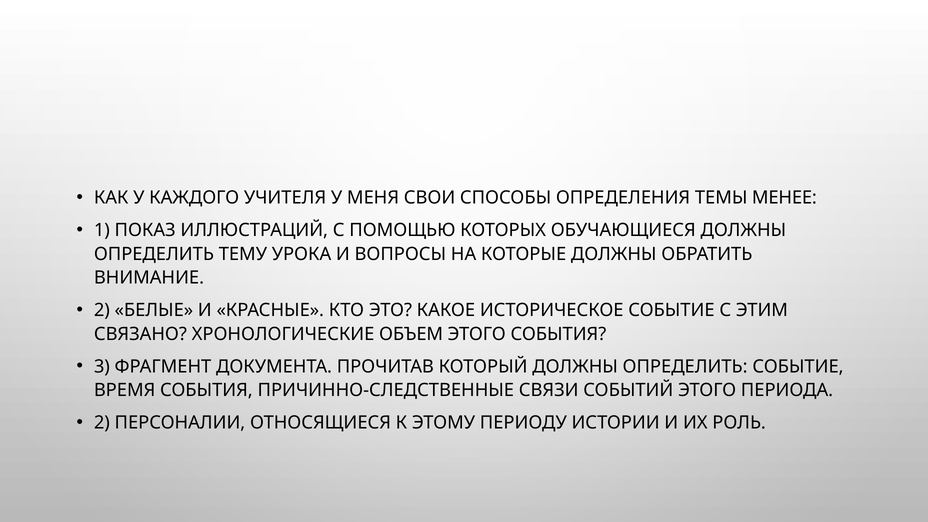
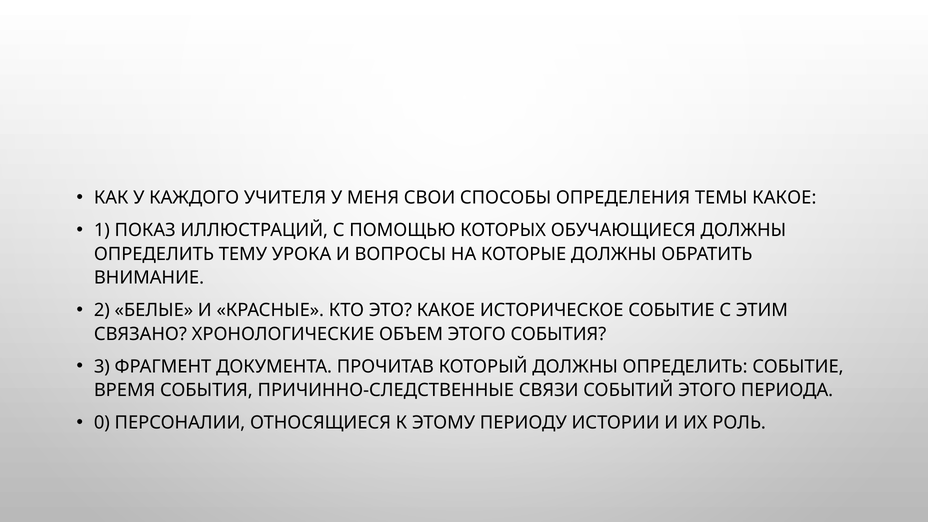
ТЕМЫ МЕНЕЕ: МЕНЕЕ -> КАКОЕ (784, 198)
2: 2 -> 0 (102, 423)
